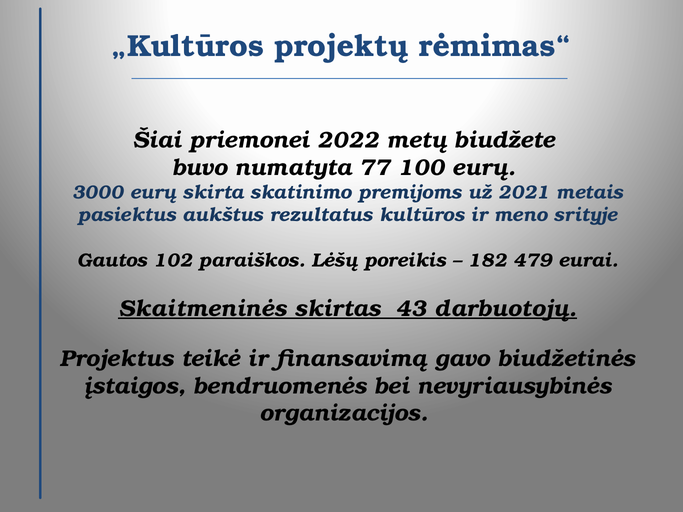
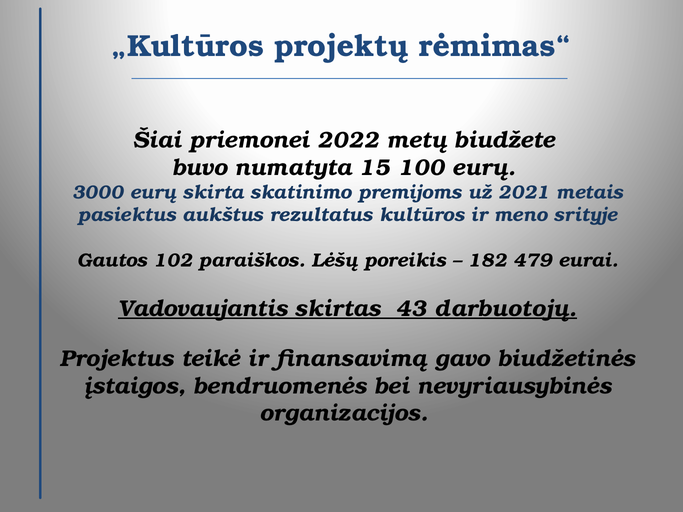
77: 77 -> 15 (375, 168)
Skaitmeninės: Skaitmeninės -> Vadovaujantis (203, 309)
